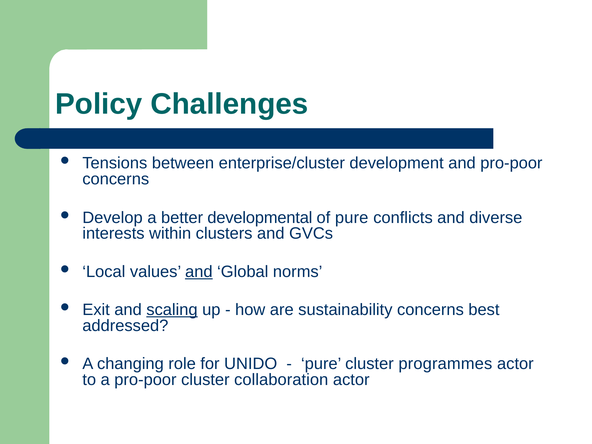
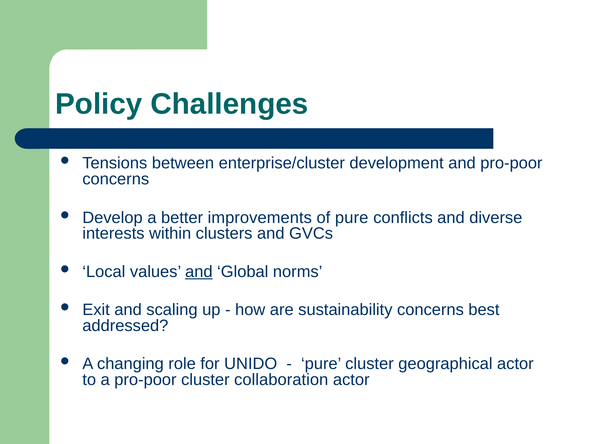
developmental: developmental -> improvements (260, 218)
scaling underline: present -> none (172, 310)
programmes: programmes -> geographical (445, 364)
